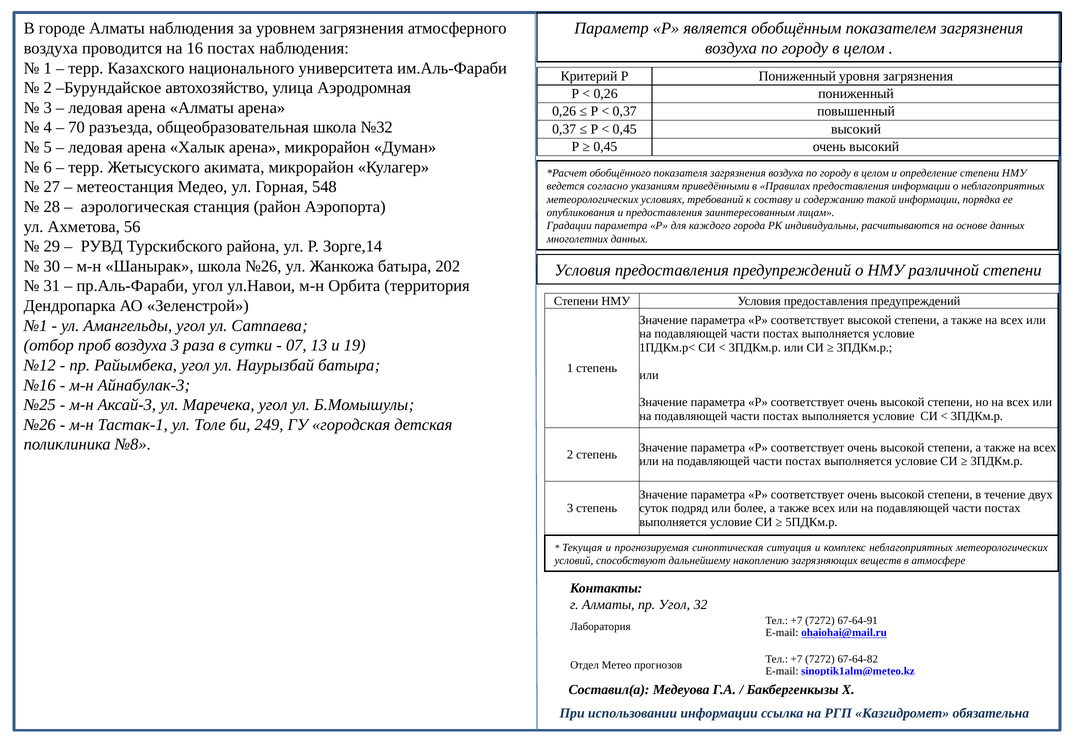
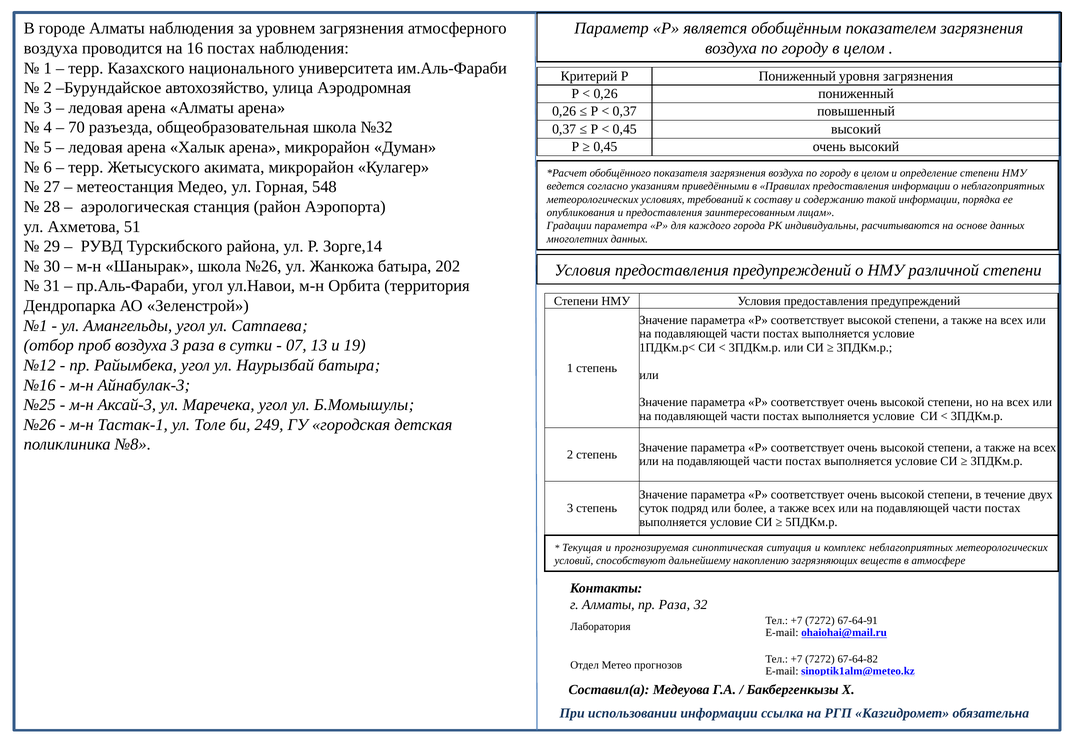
56: 56 -> 51 (132, 227)
пр Угол: Угол -> Раза (674, 605)
